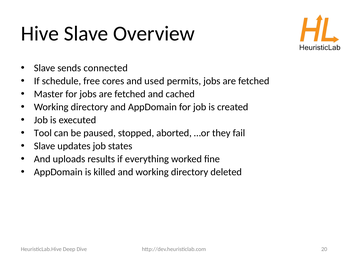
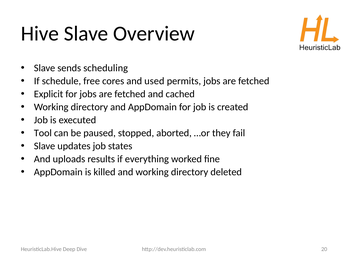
connected: connected -> scheduling (106, 68)
Master: Master -> Explicit (49, 94)
